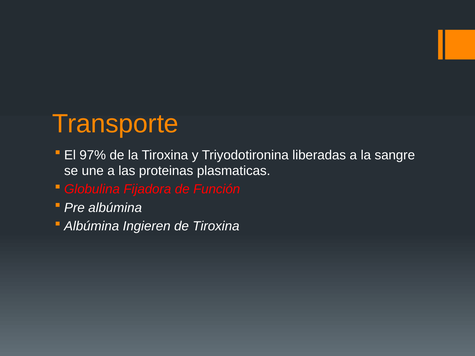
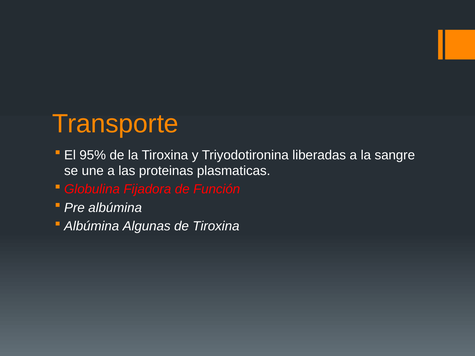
97%: 97% -> 95% (93, 155)
Ingieren: Ingieren -> Algunas (147, 226)
